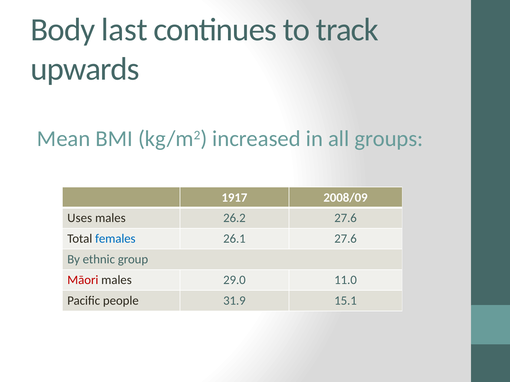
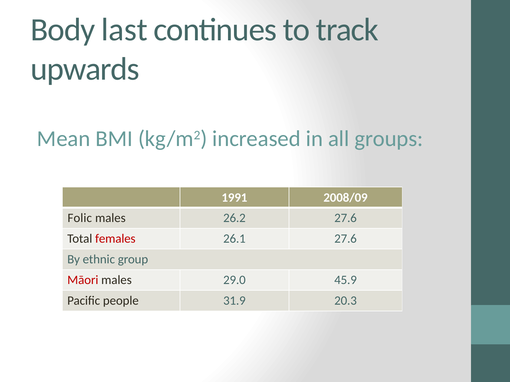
1917: 1917 -> 1991 (234, 198)
Uses: Uses -> Folic (80, 218)
females colour: blue -> red (115, 239)
11.0: 11.0 -> 45.9 (346, 280)
15.1: 15.1 -> 20.3 (346, 301)
